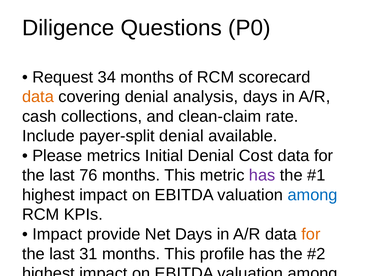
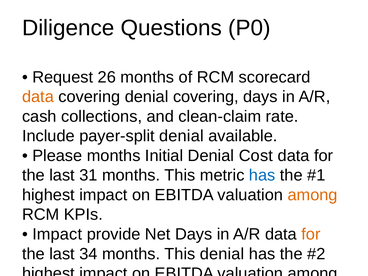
34: 34 -> 26 (107, 77)
denial analysis: analysis -> covering (206, 97)
Please metrics: metrics -> months (114, 156)
76: 76 -> 31 (88, 175)
has colour: purple -> blue (262, 175)
among colour: blue -> orange (313, 195)
31: 31 -> 34 (88, 254)
This profile: profile -> denial (222, 254)
